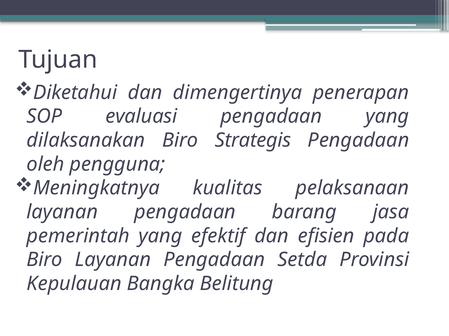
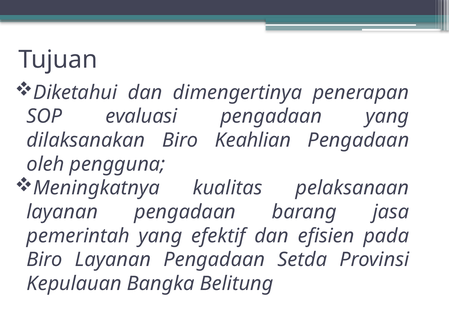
Strategis: Strategis -> Keahlian (253, 141)
